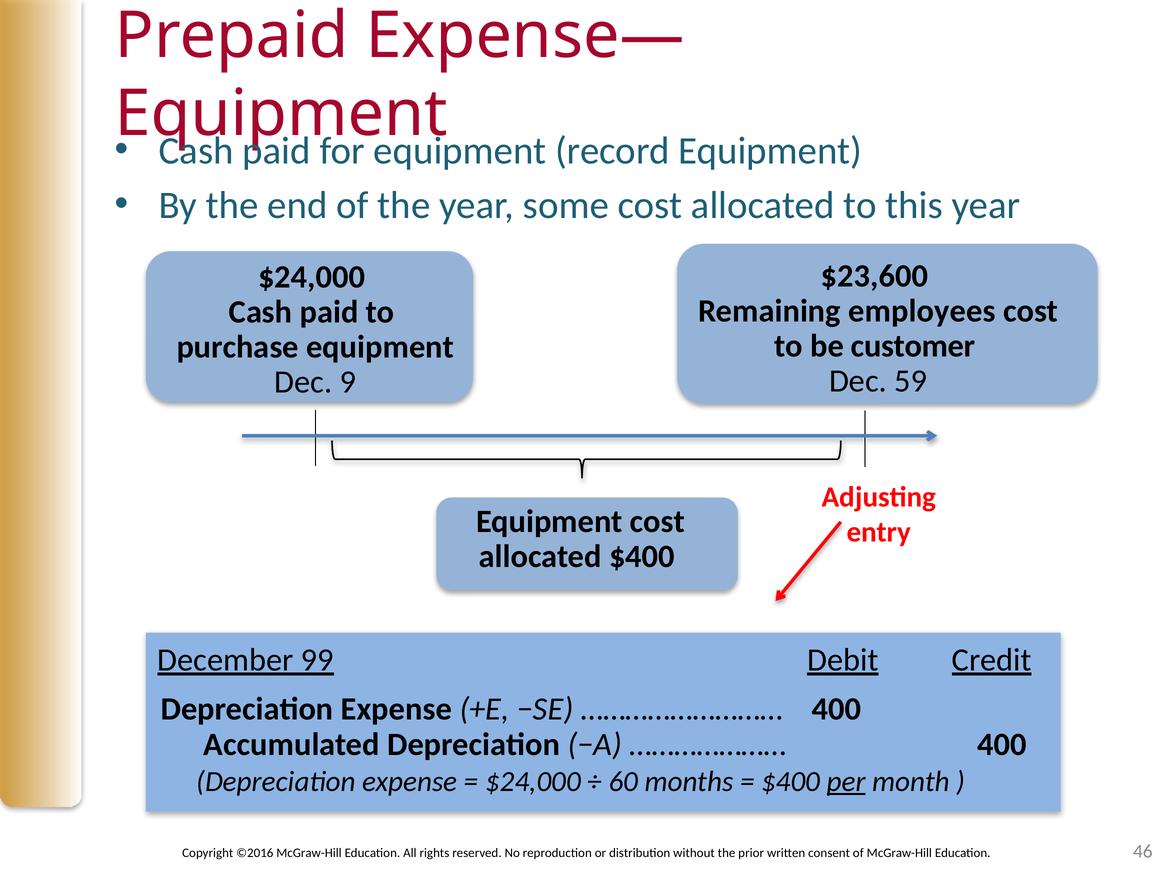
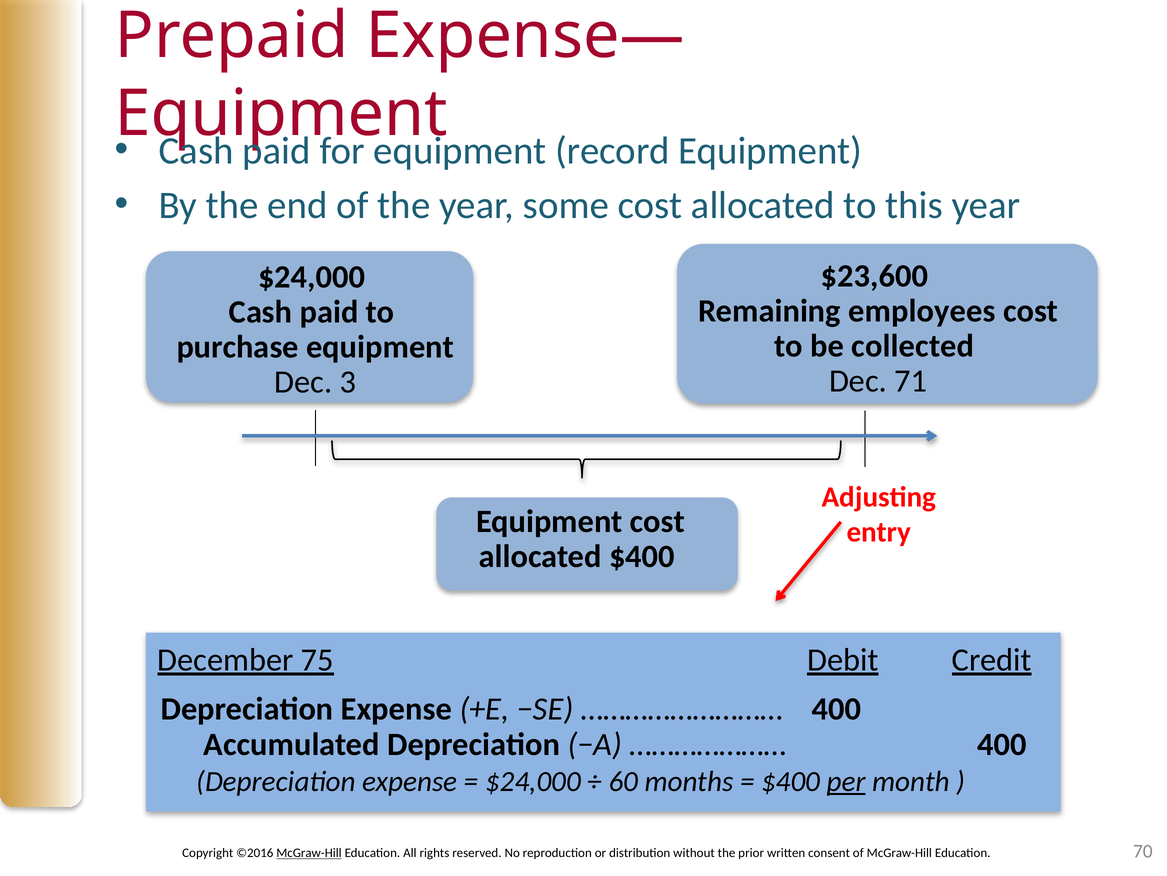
customer: customer -> collected (913, 346)
59: 59 -> 71 (911, 381)
9: 9 -> 3 (348, 382)
99: 99 -> 75 (317, 660)
McGraw-Hill underline: none -> present (309, 852)
46: 46 -> 70 (1143, 850)
